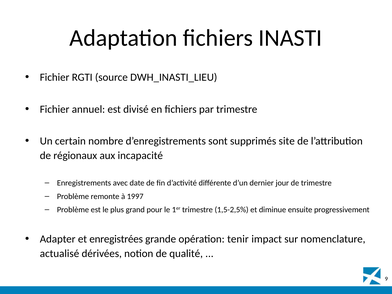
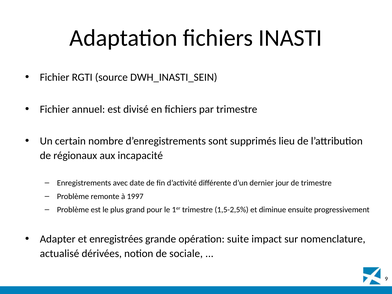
DWH_INASTI_LIEU: DWH_INASTI_LIEU -> DWH_INASTI_SEIN (174, 77)
site: site -> lieu (287, 141)
tenir: tenir -> suite (238, 239)
qualité: qualité -> sociale (186, 254)
